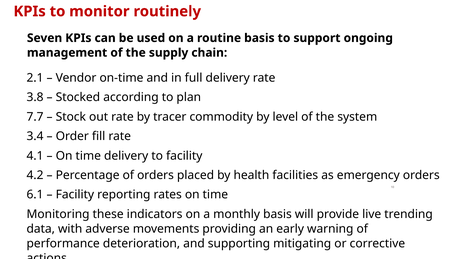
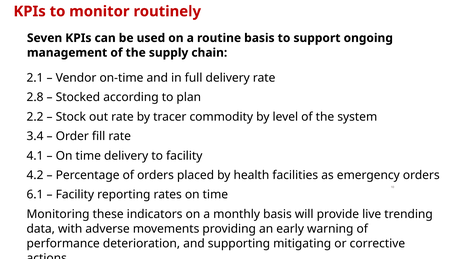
3.8: 3.8 -> 2.8 (35, 97)
7.7: 7.7 -> 2.2 (35, 117)
